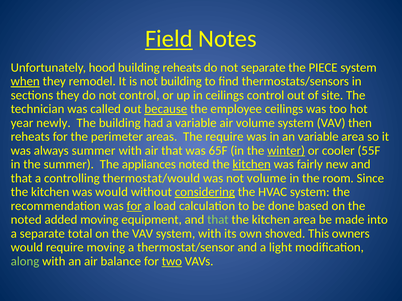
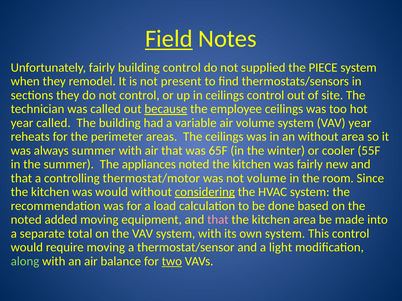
Unfortunately hood: hood -> fairly (102, 68)
building reheats: reheats -> control (182, 68)
not separate: separate -> supplied (263, 68)
when underline: present -> none (25, 81)
not building: building -> present (181, 81)
year newly: newly -> called (53, 123)
VAV then: then -> year (360, 123)
The require: require -> ceilings (224, 137)
an variable: variable -> without (318, 137)
winter underline: present -> none (286, 151)
kitchen underline: present -> none (252, 165)
thermostat/would: thermostat/would -> thermostat/motor (151, 178)
for underline: present -> none (134, 206)
that colour: light green -> pink (218, 220)
own shoved: shoved -> system (285, 234)
This owners: owners -> control (351, 234)
